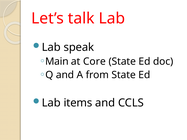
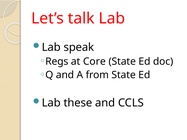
Main: Main -> Regs (57, 61)
items: items -> these (78, 103)
